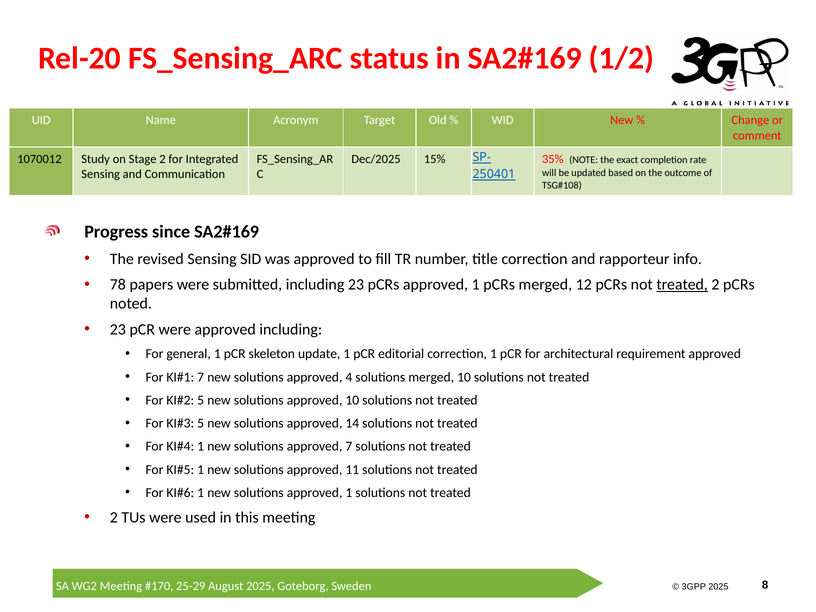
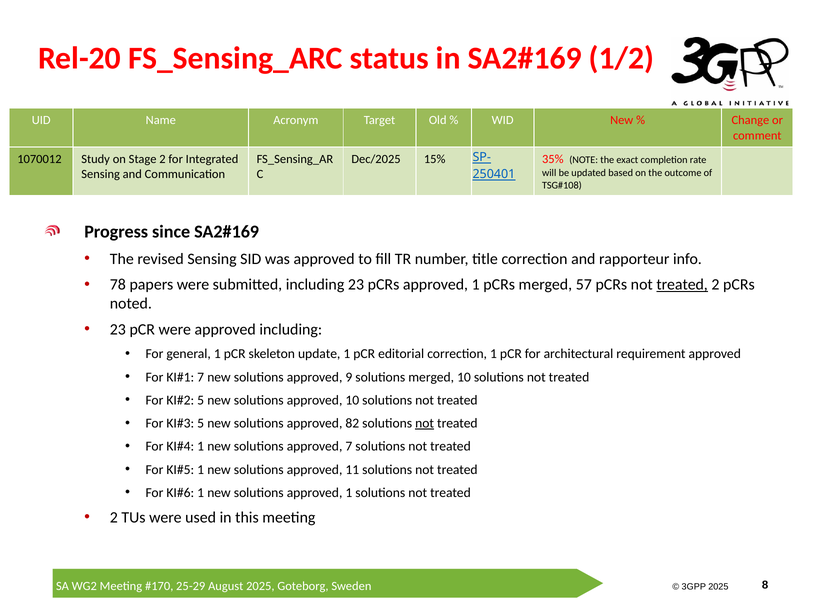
12: 12 -> 57 (584, 285)
4: 4 -> 9 (349, 377)
14: 14 -> 82 (352, 423)
not underline: none -> present (425, 423)
